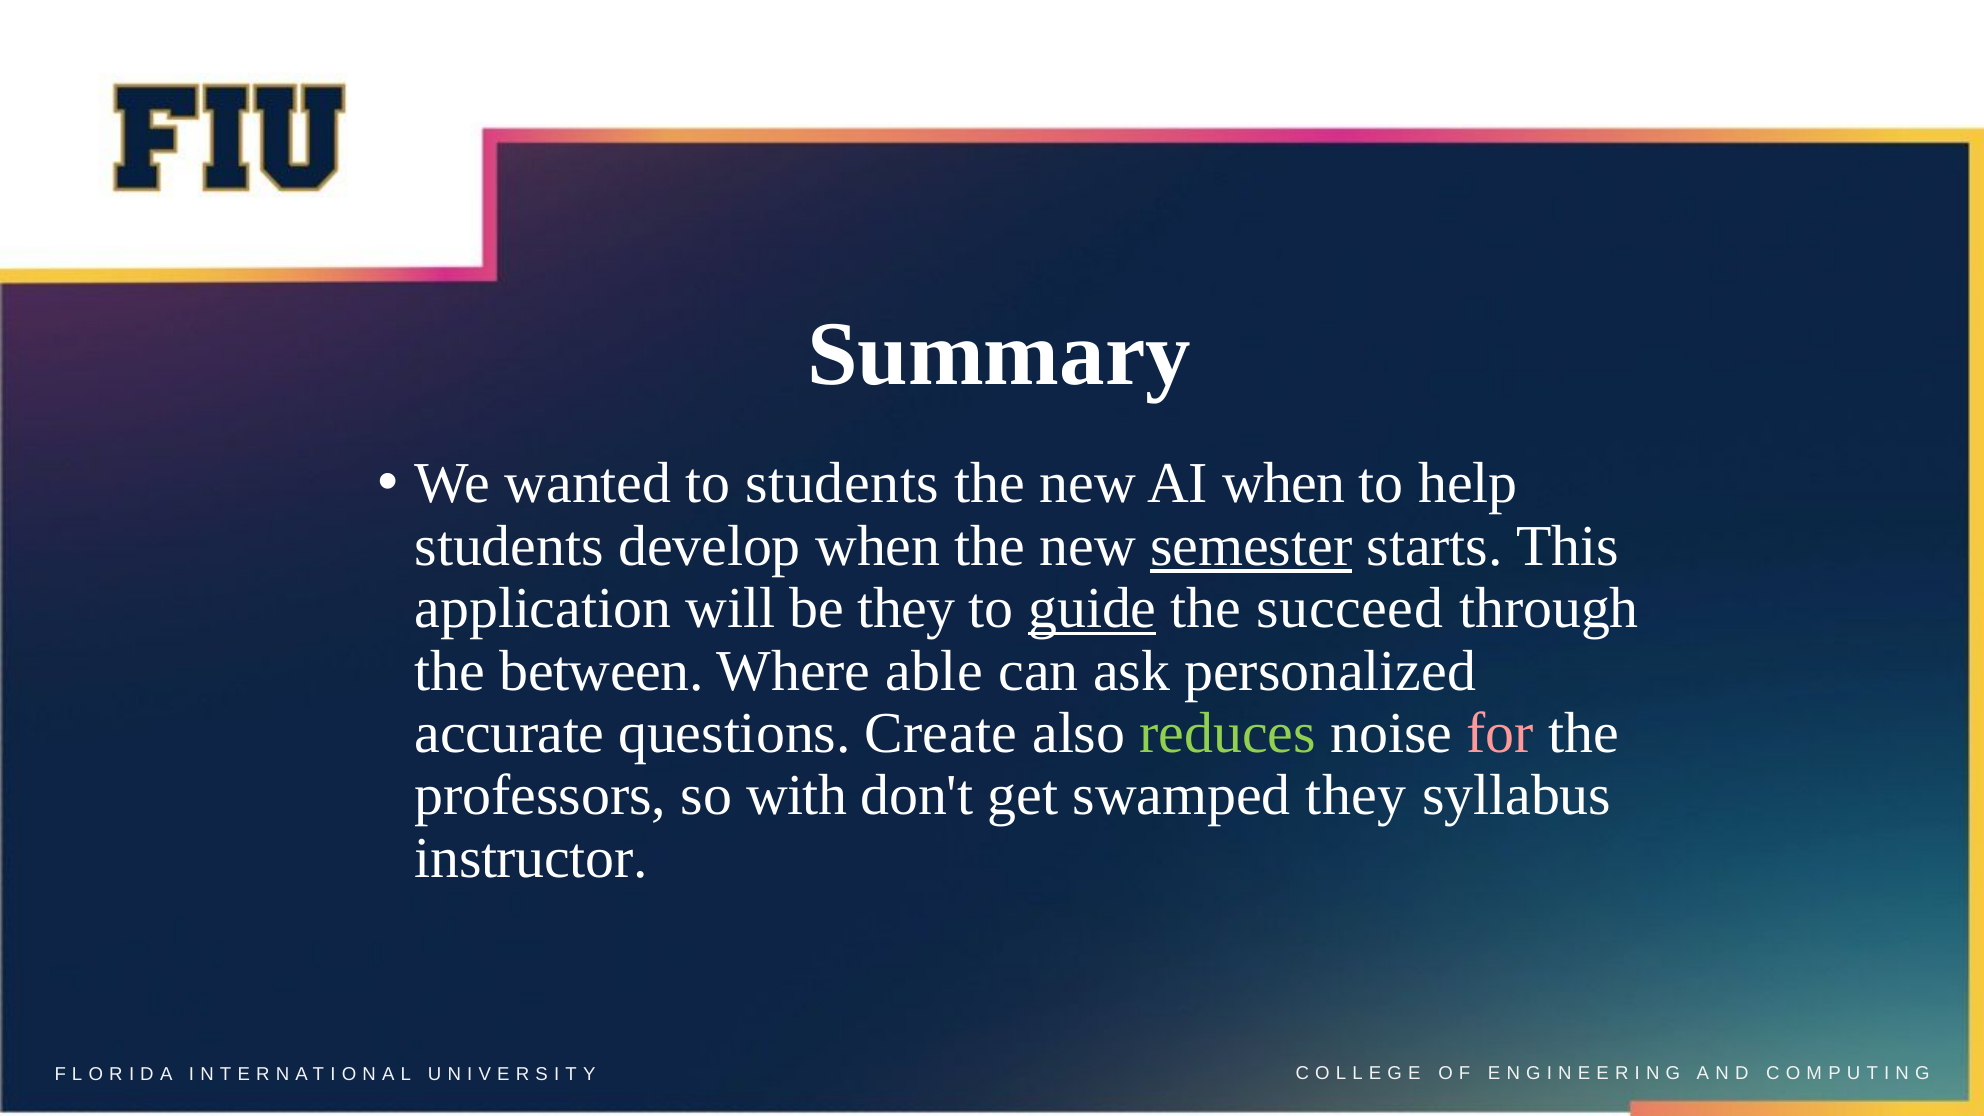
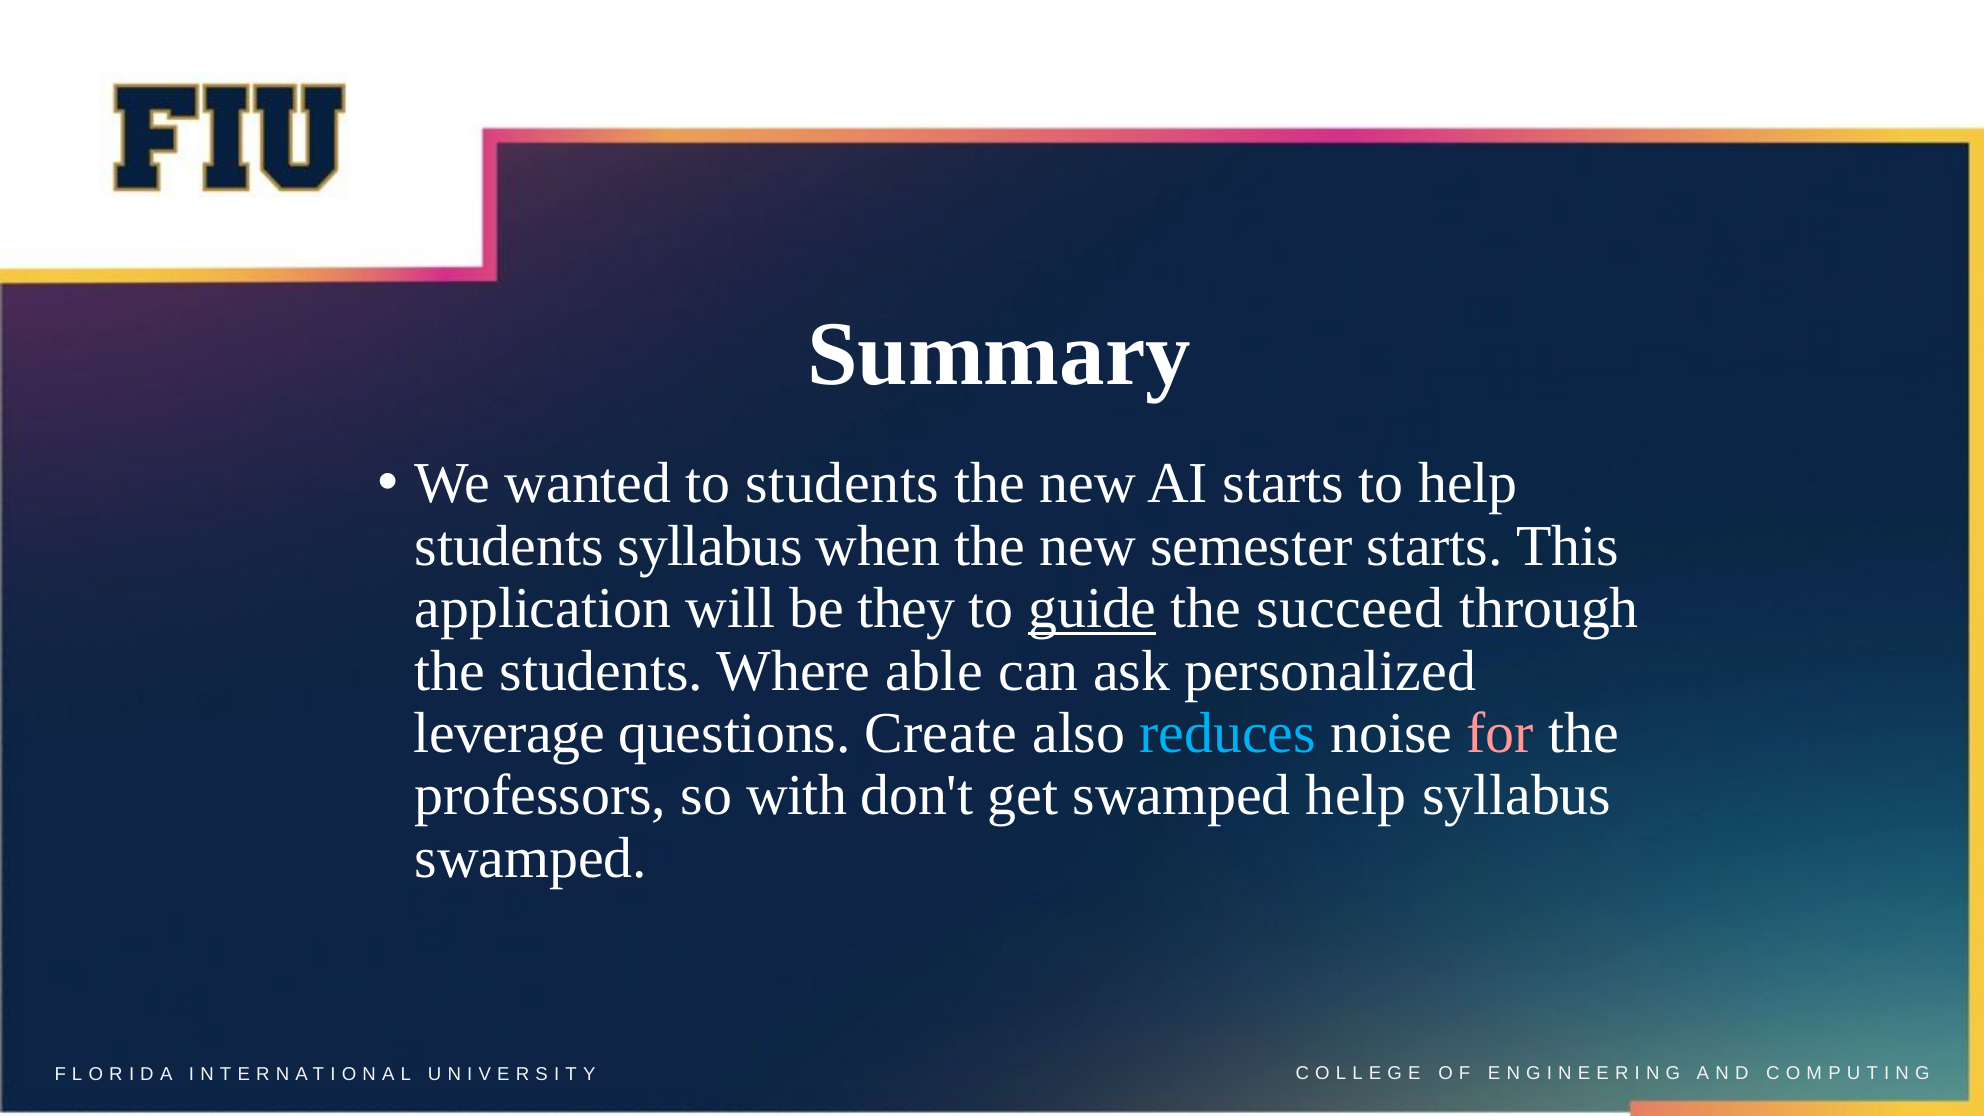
AI when: when -> starts (1284, 484)
students develop: develop -> syllabus (710, 546)
semester underline: present -> none (1251, 546)
the between: between -> students (601, 671)
accurate: accurate -> leverage (510, 733)
reduces colour: light green -> light blue (1228, 733)
swamped they: they -> help (1356, 796)
instructor: instructor -> swamped (531, 858)
